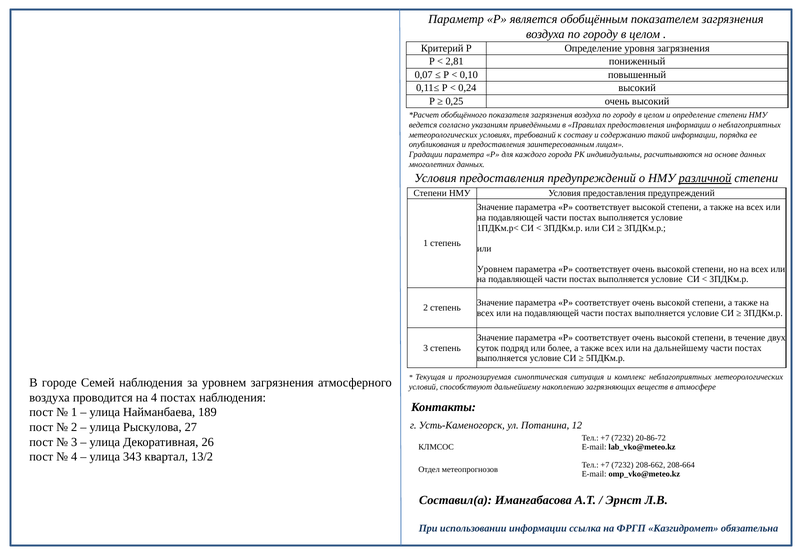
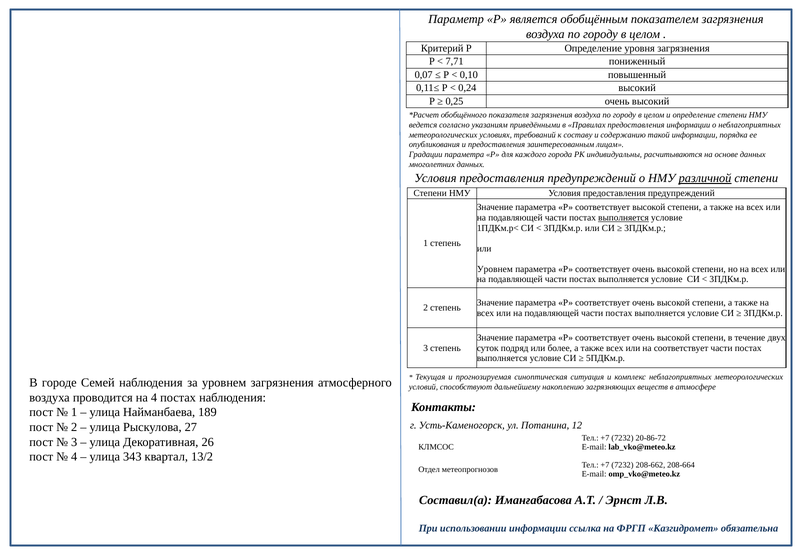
2,81: 2,81 -> 7,71 (455, 62)
выполняется underline: none -> present (624, 218)
на дальнейшему: дальнейшему -> соответствует (681, 348)
